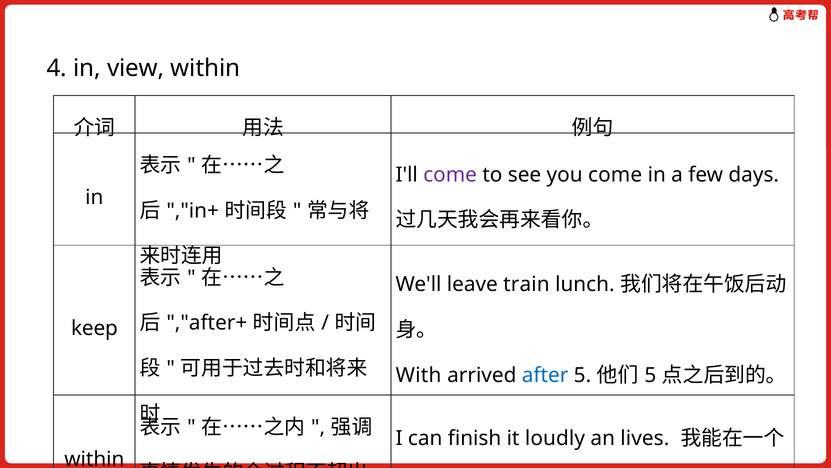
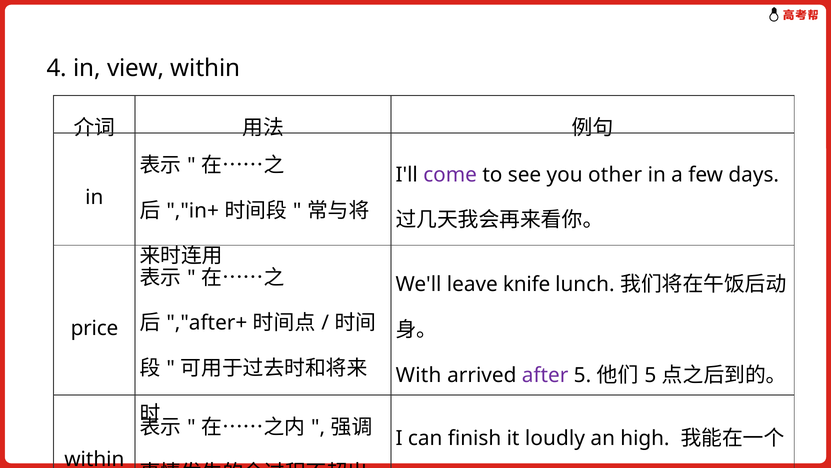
you come: come -> other (615, 175)
train: train -> knife (527, 284)
keep: keep -> price (94, 328)
after colour: blue -> purple (545, 375)
lives: lives -> high (645, 438)
